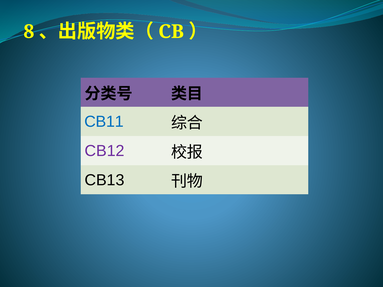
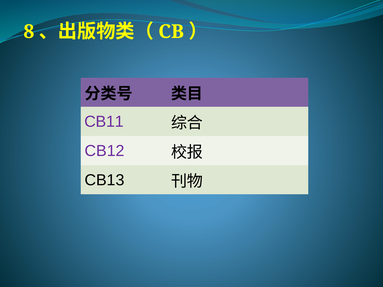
CB11 colour: blue -> purple (104, 122)
